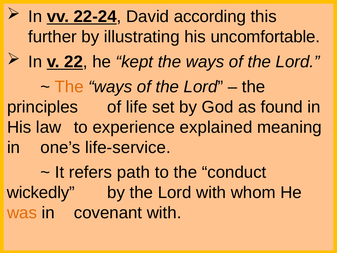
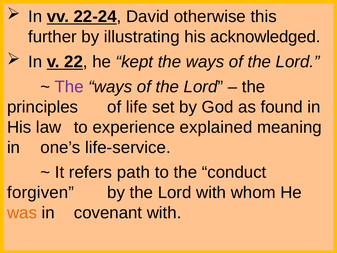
according: according -> otherwise (210, 17)
uncomfortable: uncomfortable -> acknowledged (265, 37)
The colour: orange -> purple (69, 87)
wickedly: wickedly -> forgiven (41, 192)
